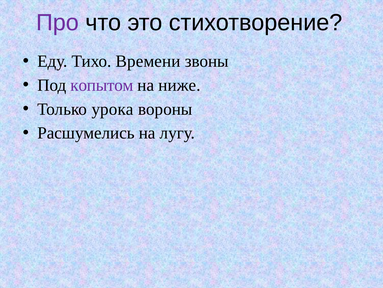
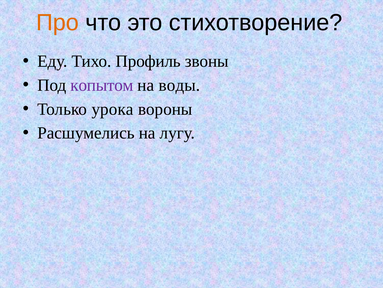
Про colour: purple -> orange (58, 23)
Времени: Времени -> Профиль (148, 61)
ниже: ниже -> воды (179, 85)
